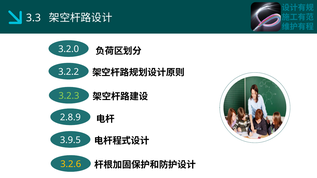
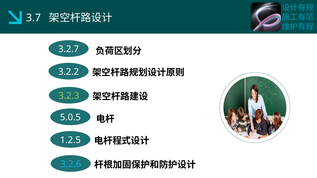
3.3: 3.3 -> 3.7 (33, 18)
3.2.0: 3.2.0 -> 3.2.7 (69, 49)
2.8.9: 2.8.9 -> 5.0.5 (70, 118)
3.9.5: 3.9.5 -> 1.2.5 (70, 140)
3.2.6 colour: yellow -> light blue (71, 164)
